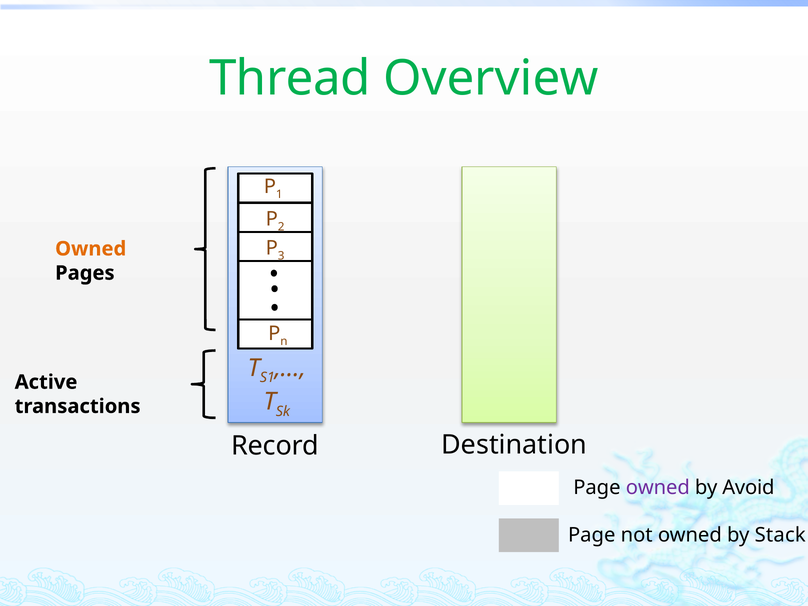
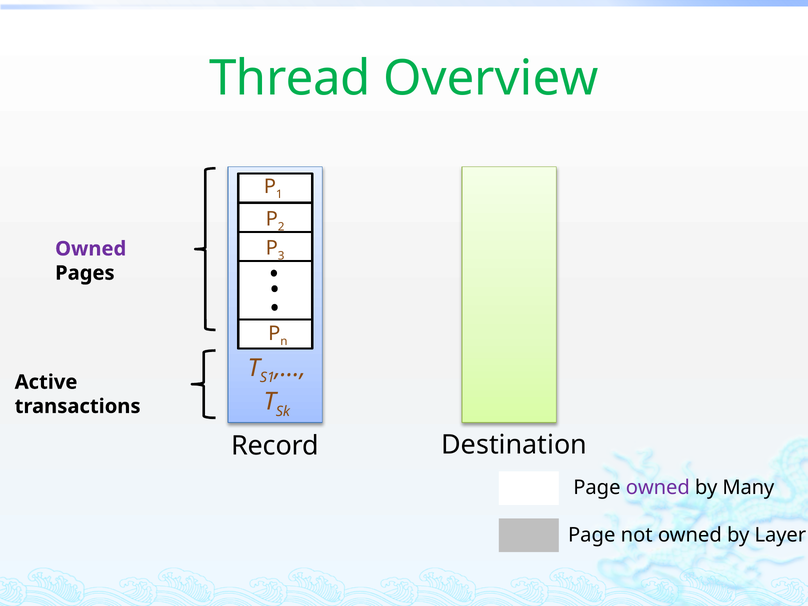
Owned colour: orange -> purple (91, 249)
Avoid: Avoid -> Many (748, 488)
Stack: Stack -> Layer (780, 535)
